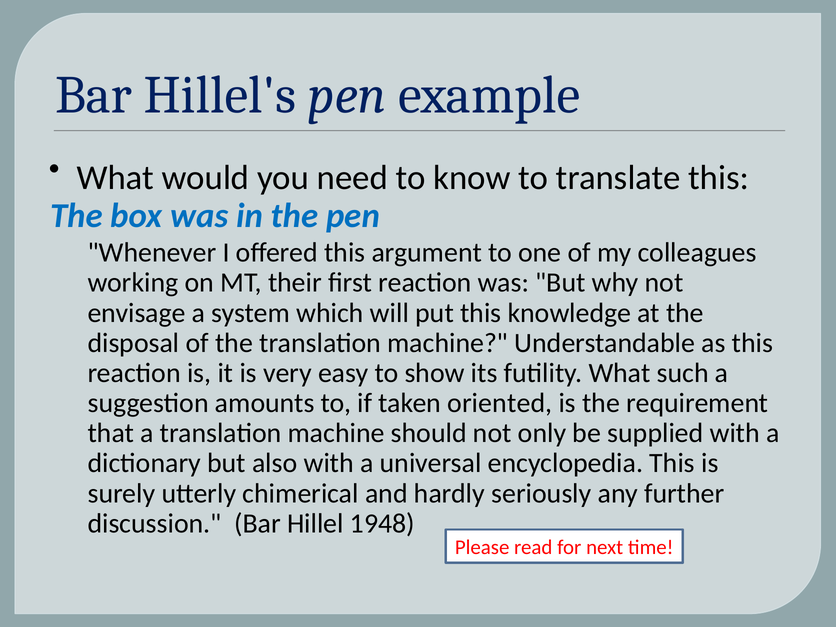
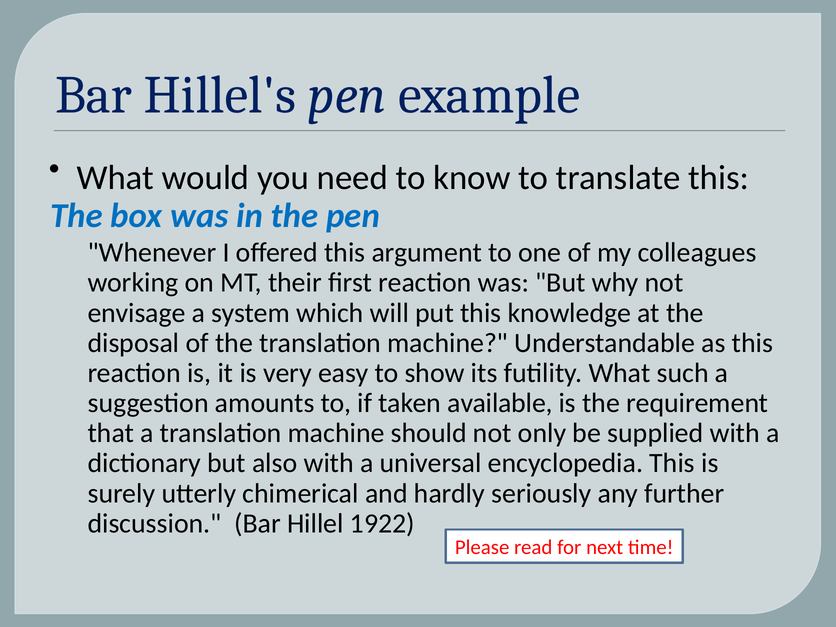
oriented: oriented -> available (500, 403)
1948: 1948 -> 1922 (382, 523)
